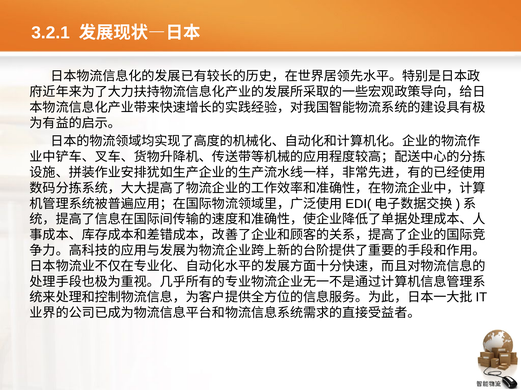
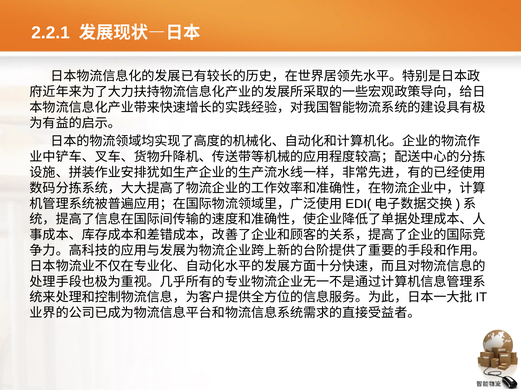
3.2.1: 3.2.1 -> 2.2.1 (51, 33)
